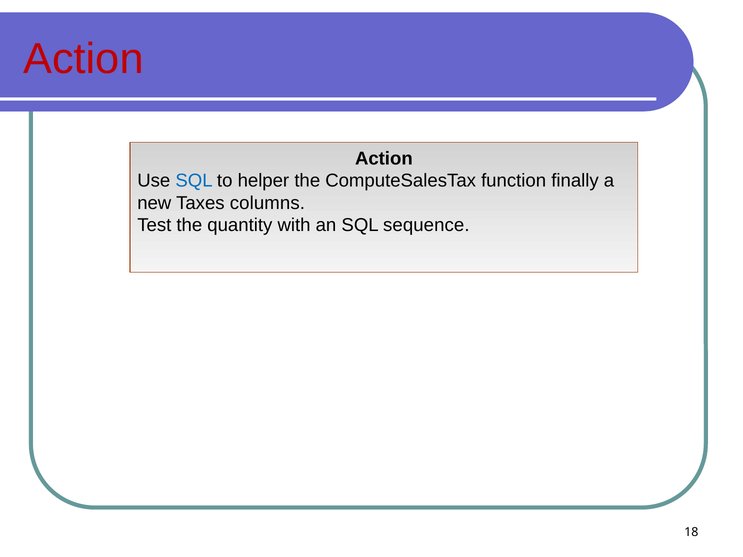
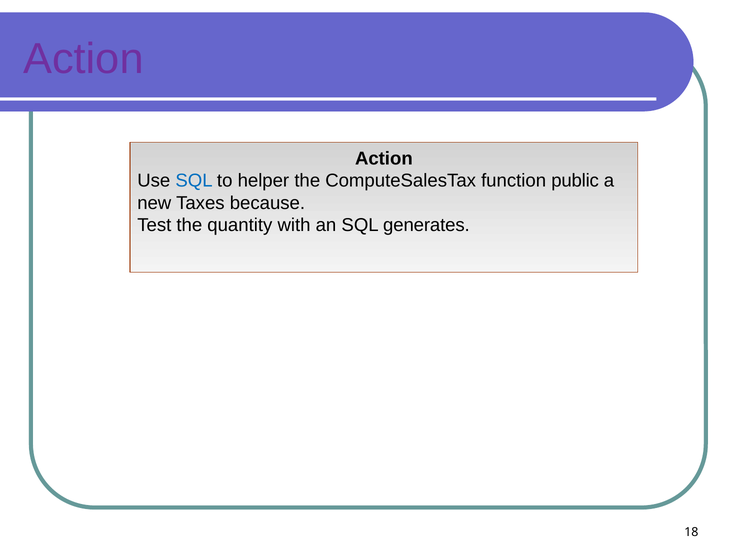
Action colour: red -> purple (83, 59)
finally: finally -> public (575, 181)
columns: columns -> because (267, 203)
sequence: sequence -> generates (426, 225)
